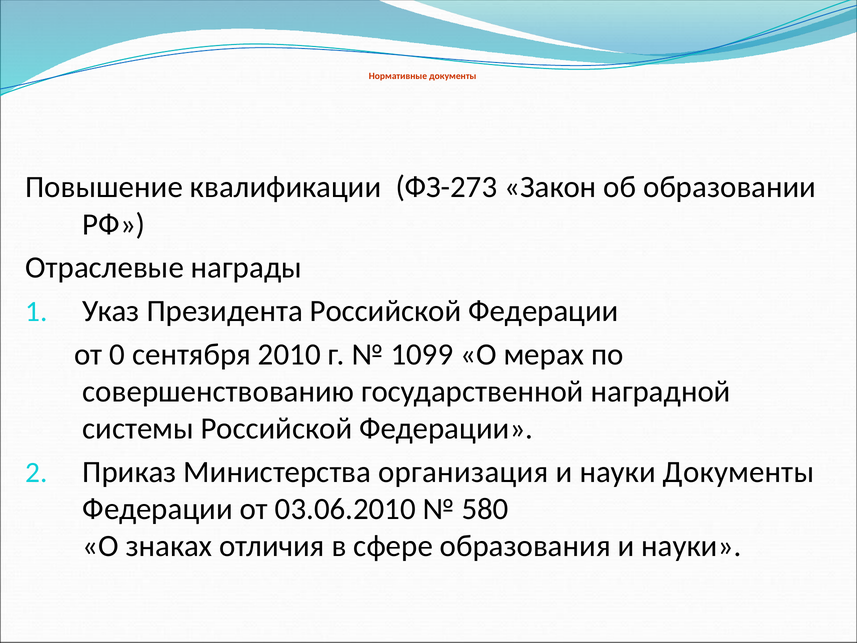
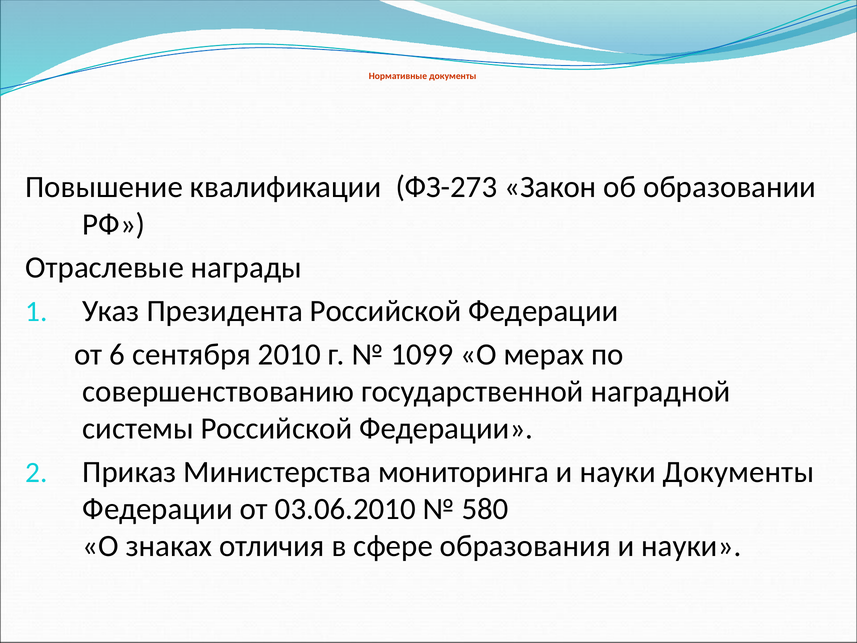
0: 0 -> 6 (117, 354)
организация: организация -> мониторинга (464, 472)
